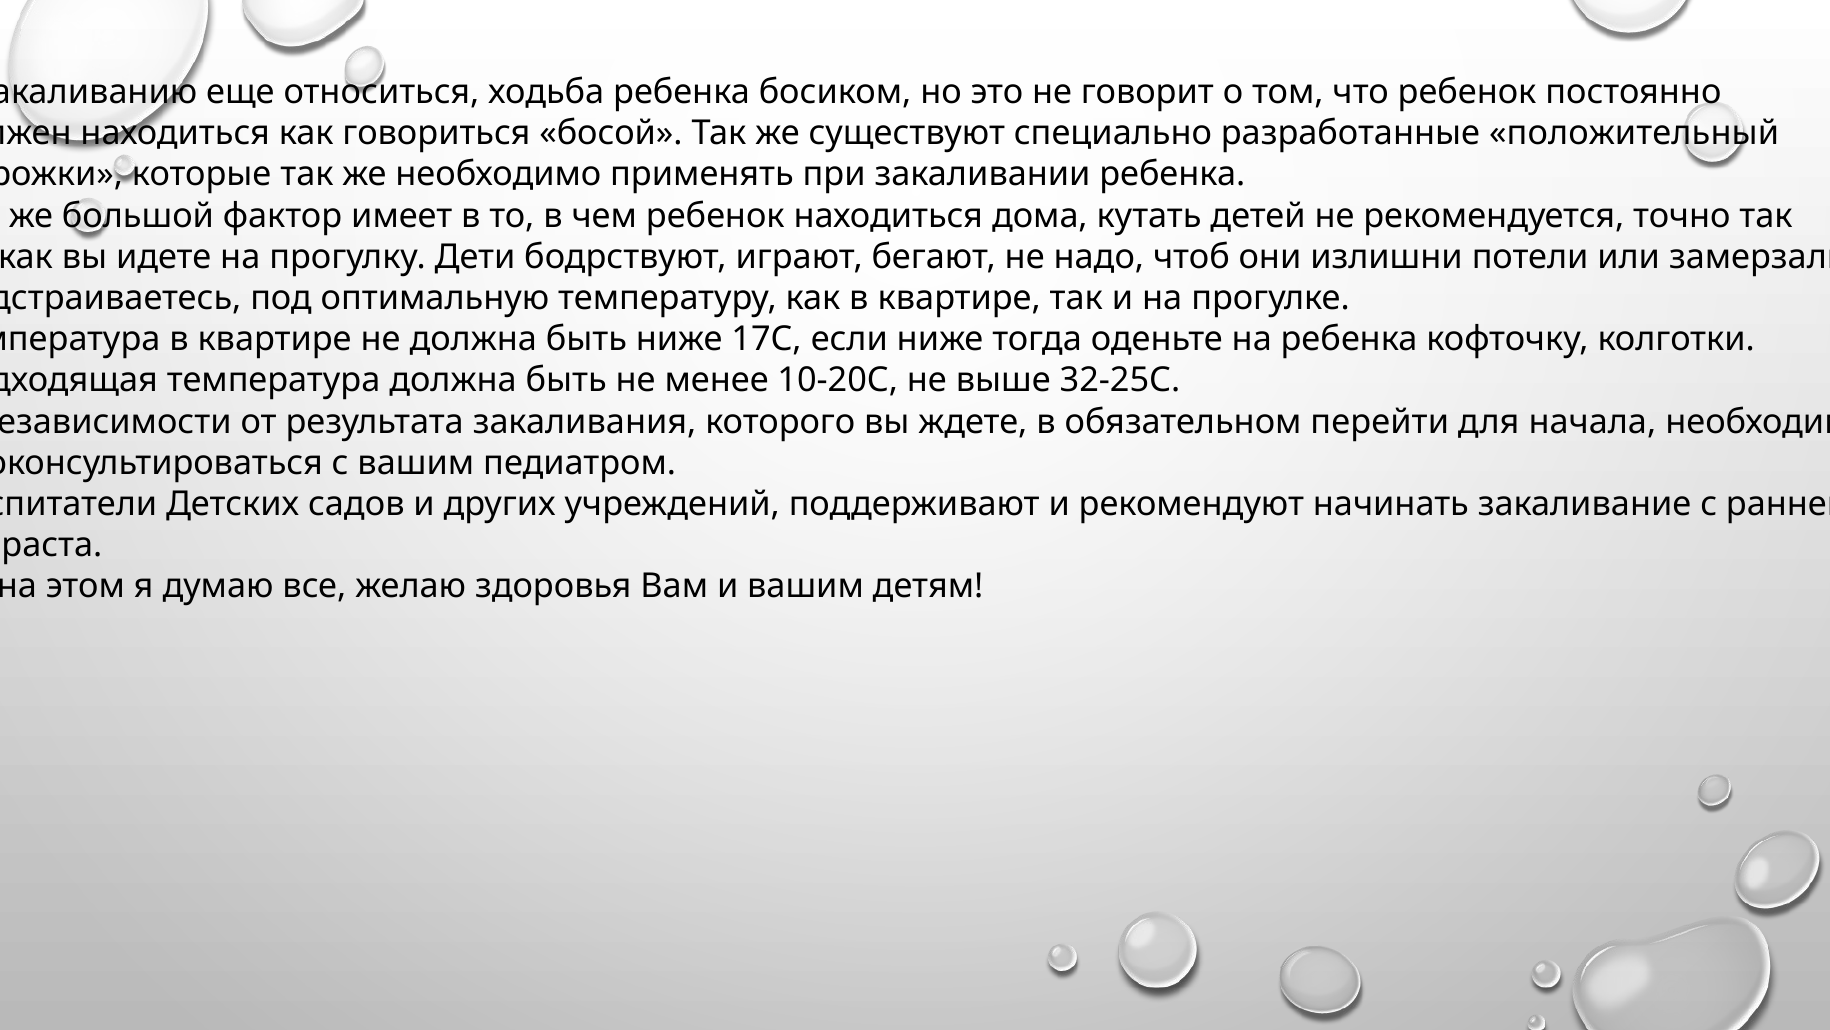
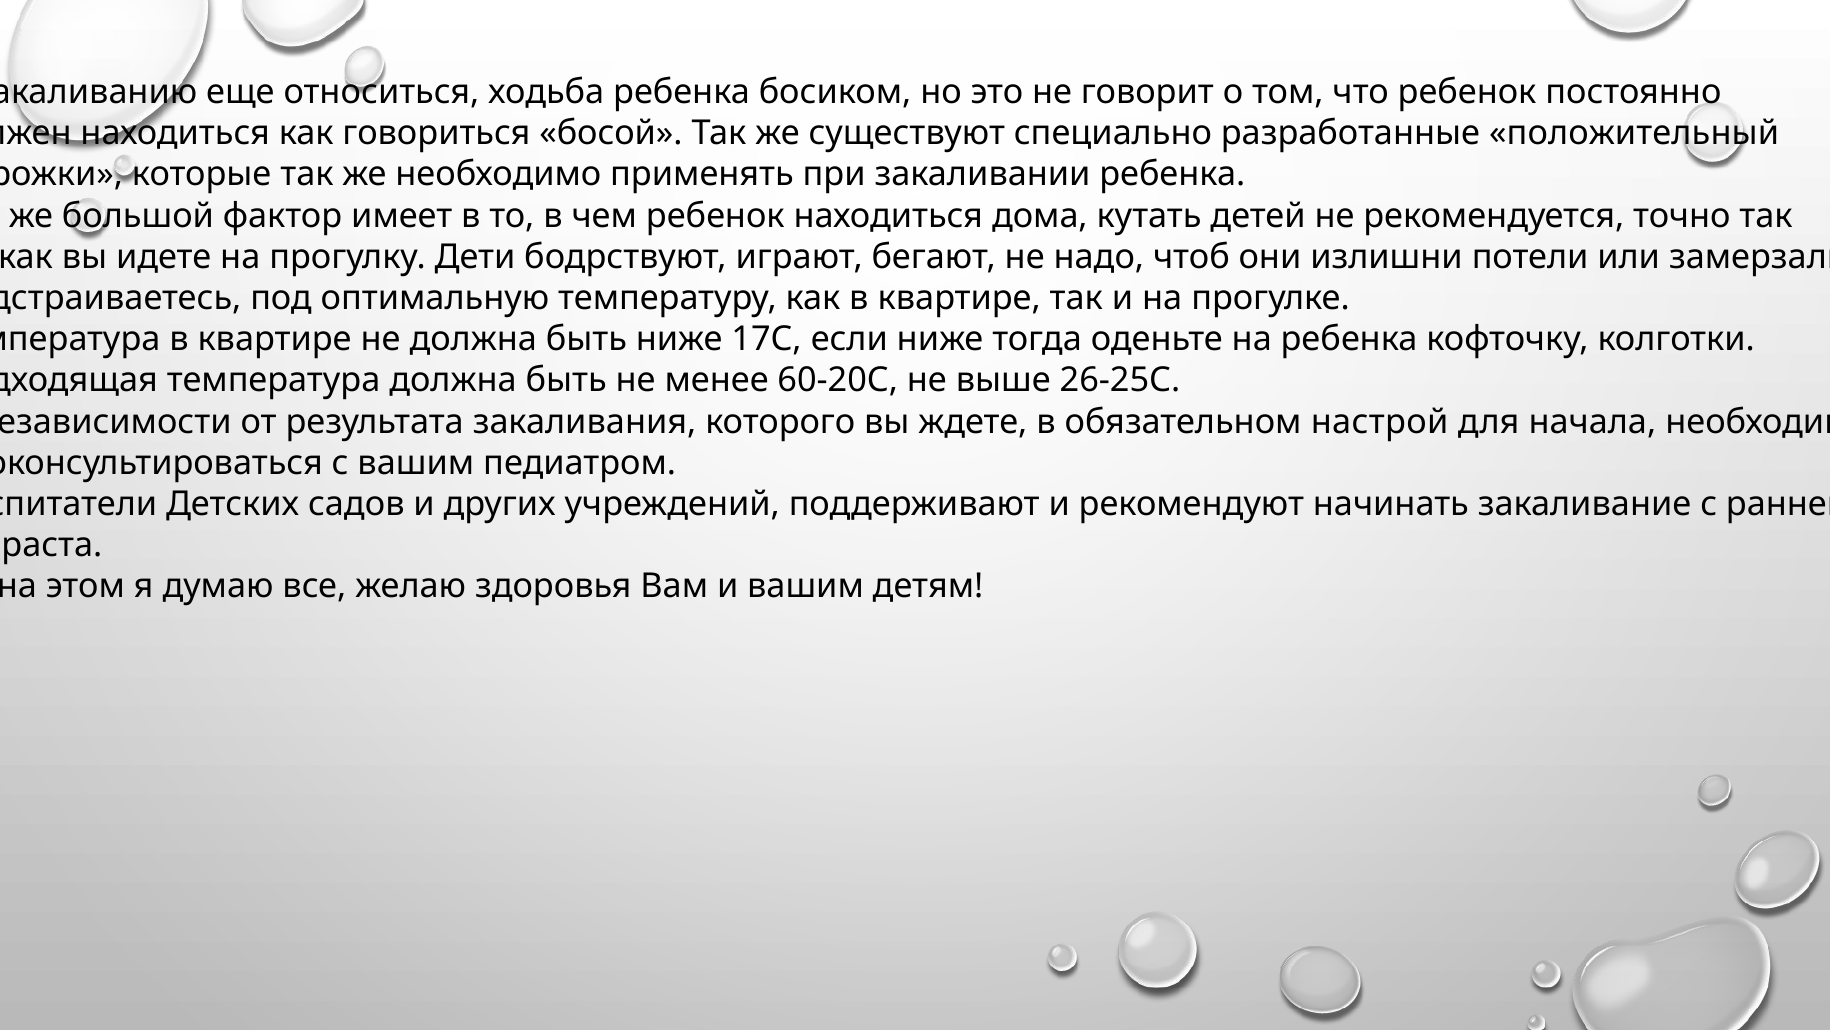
10-20С: 10-20С -> 60-20С (838, 380)
32-25С: 32-25С -> 26-25С (1120, 380)
перейти: перейти -> настрой (1380, 422)
